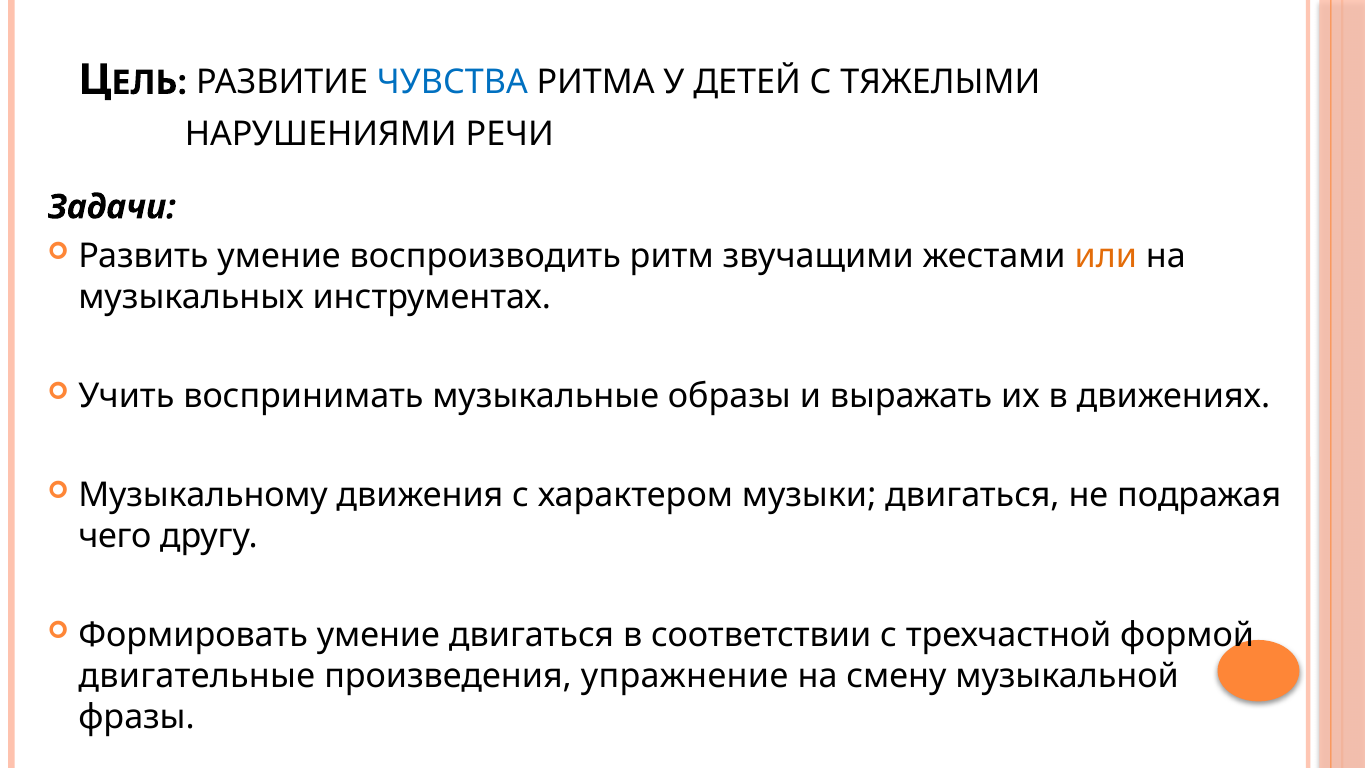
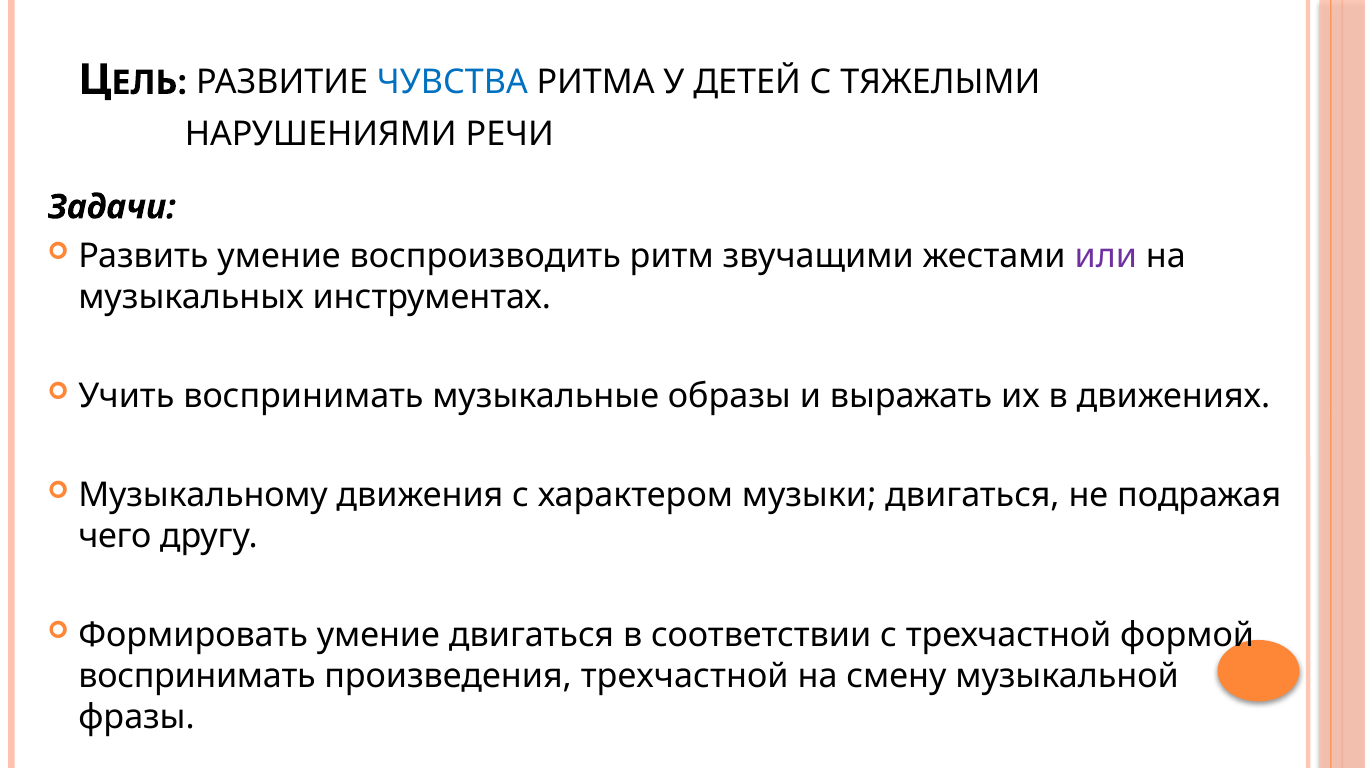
или colour: orange -> purple (1106, 257)
двигательные: двигательные -> воспринимать (197, 676)
произведения упражнение: упражнение -> трехчастной (685, 676)
